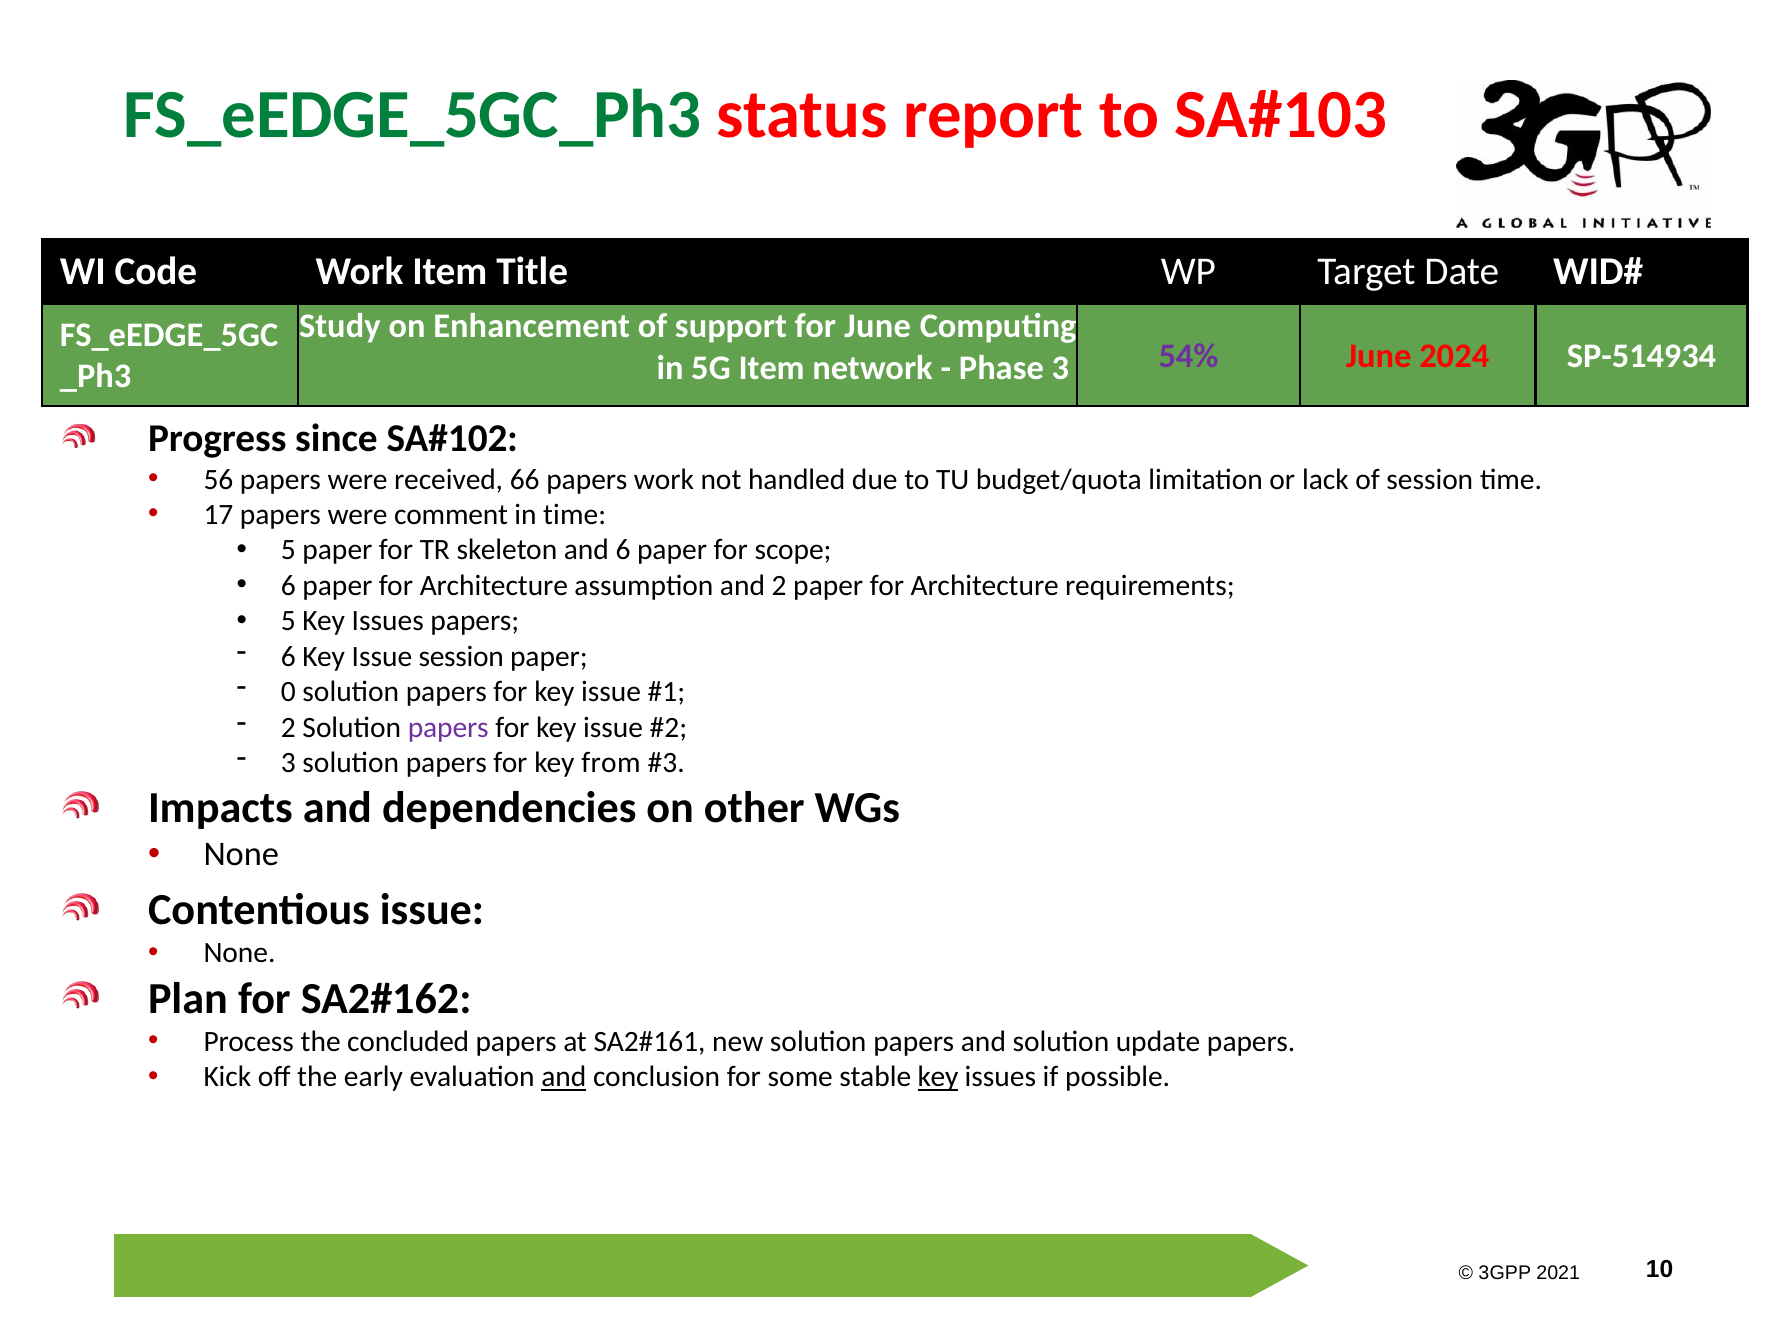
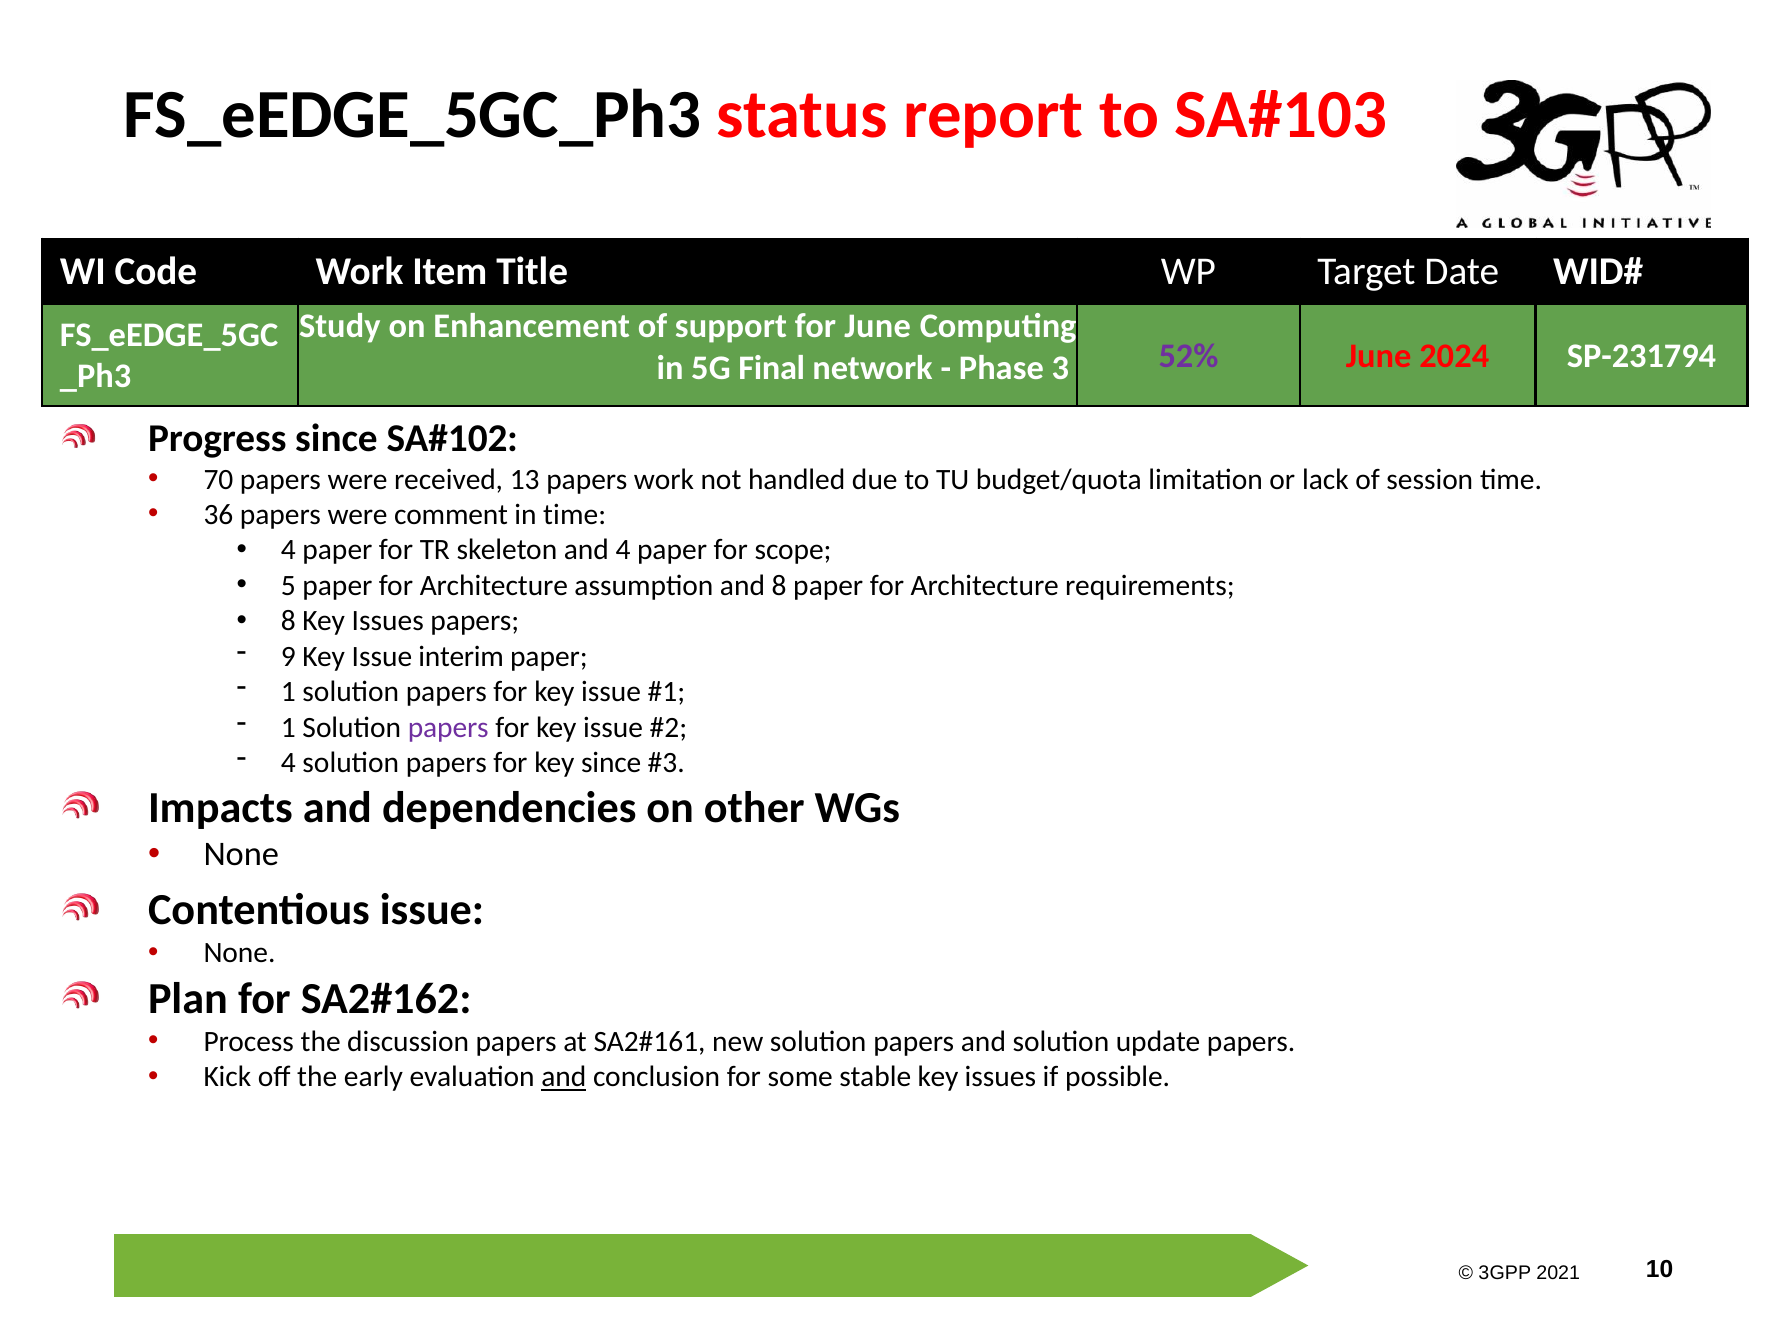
FS_eEDGE_5GC_Ph3 colour: green -> black (412, 114)
5G Item: Item -> Final (772, 368)
54%: 54% -> 52% (1188, 356)
SP-514934: SP-514934 -> SP-231794 (1641, 356)
56: 56 -> 70 (218, 479)
66: 66 -> 13 (525, 479)
17: 17 -> 36 (218, 515)
5: 5 -> 4 (288, 550)
and 6: 6 -> 4 (623, 550)
6: 6 -> 5 (288, 585)
and 2: 2 -> 8 (779, 585)
5: 5 -> 8 (288, 621)
6: 6 -> 9 (288, 656)
Issue session: session -> interim (461, 656)
0: 0 -> 1 (288, 692)
2: 2 -> 1 (288, 727)
3: 3 -> 4 (288, 762)
key from: from -> since (611, 762)
concluded: concluded -> discussion (408, 1041)
key underline: present -> none (938, 1077)
